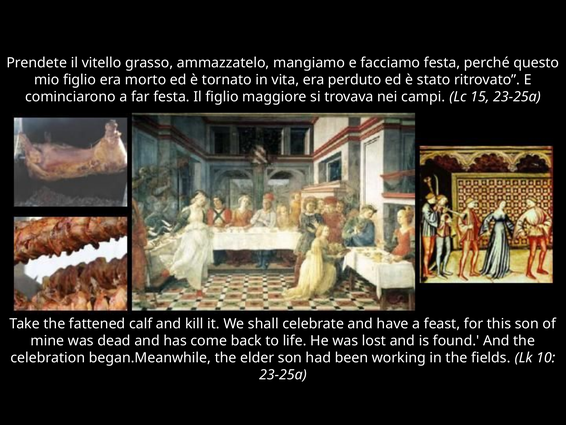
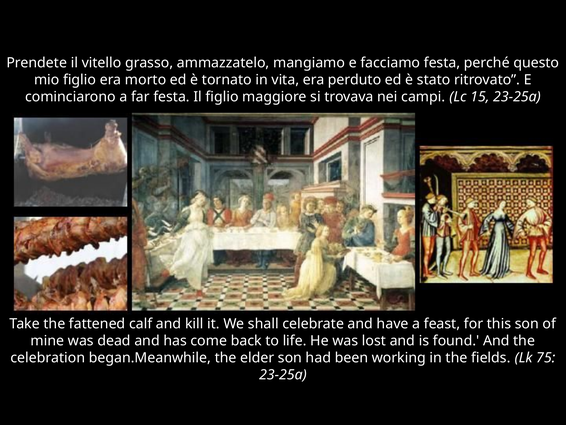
10: 10 -> 75 (546, 358)
